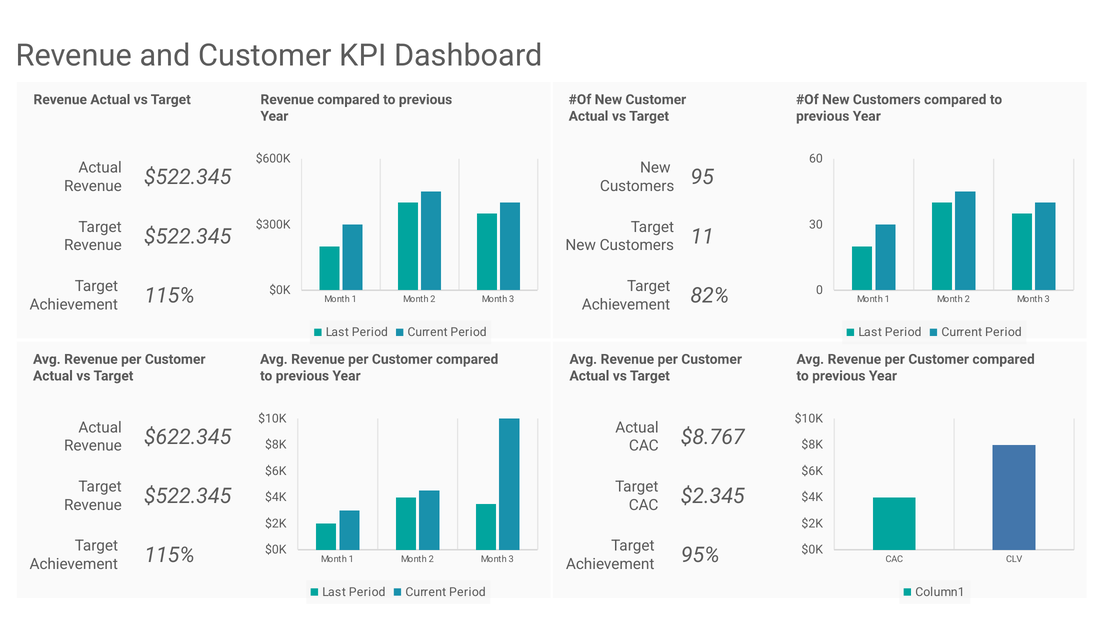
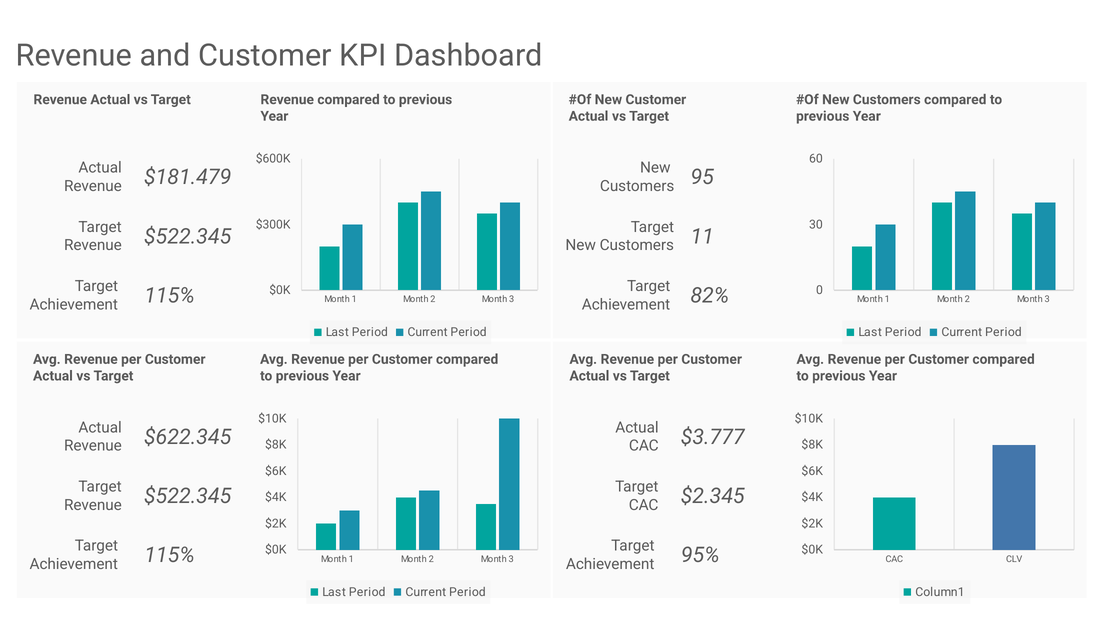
$522.345: $522.345 -> $181.479 (188, 177)
$8.767: $8.767 -> $3.777 (713, 437)
